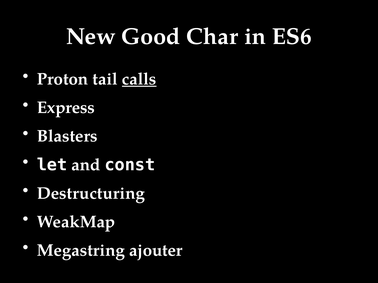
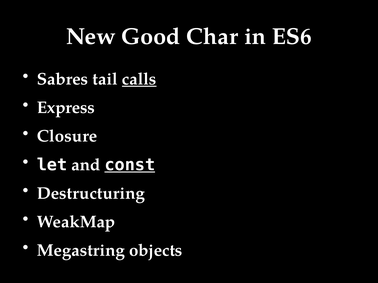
Proton: Proton -> Sabres (63, 79)
Blasters: Blasters -> Closure (67, 136)
const underline: none -> present (130, 165)
ajouter: ajouter -> objects (156, 251)
